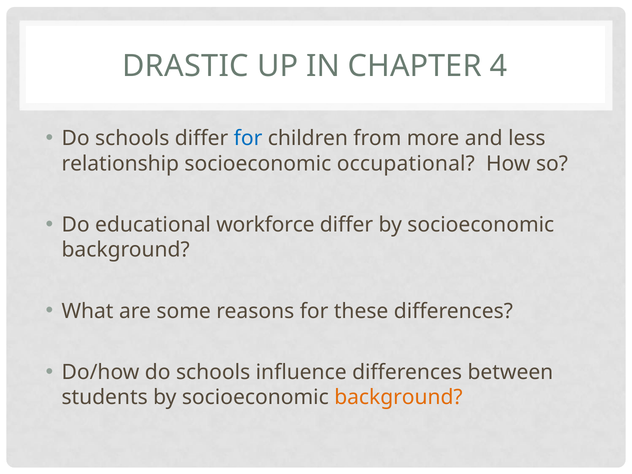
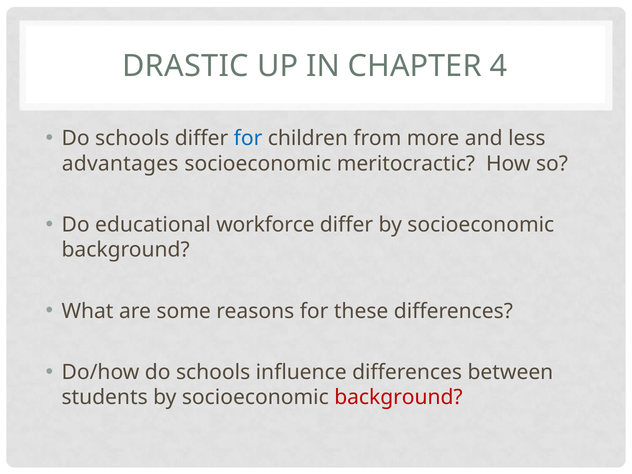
relationship: relationship -> advantages (120, 164)
occupational: occupational -> meritocractic (406, 164)
background colour: orange -> red (398, 398)
